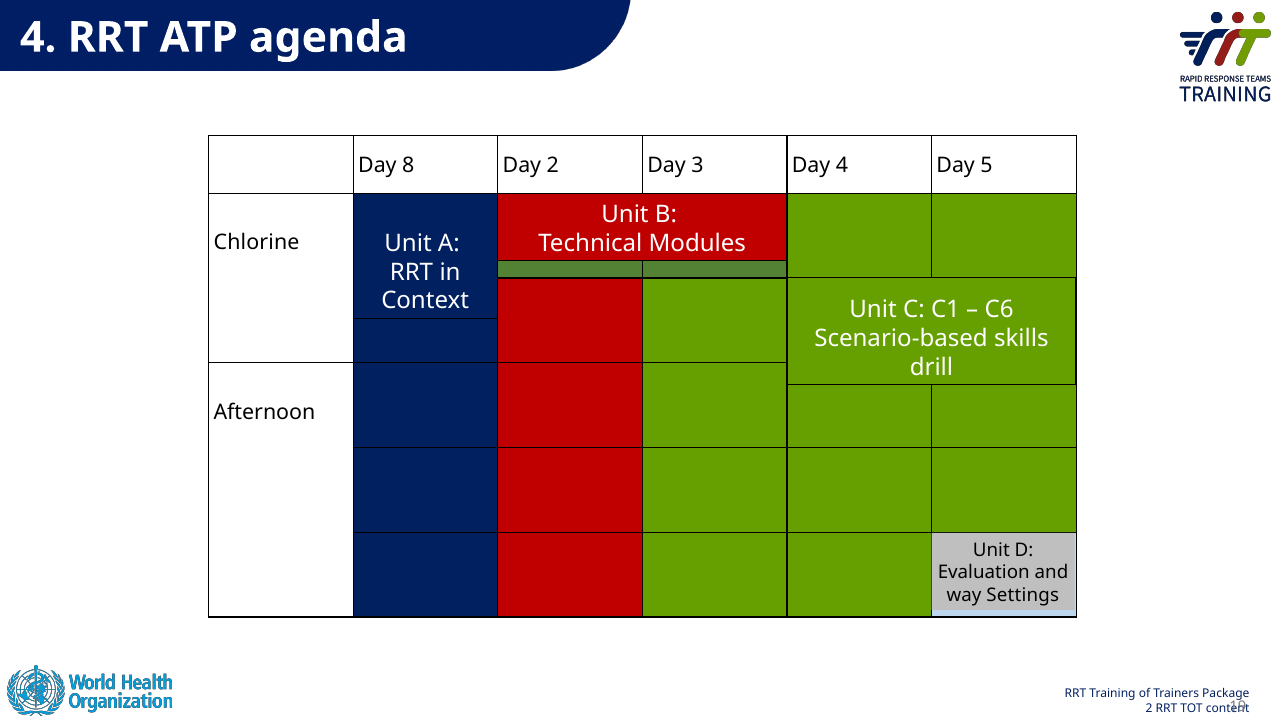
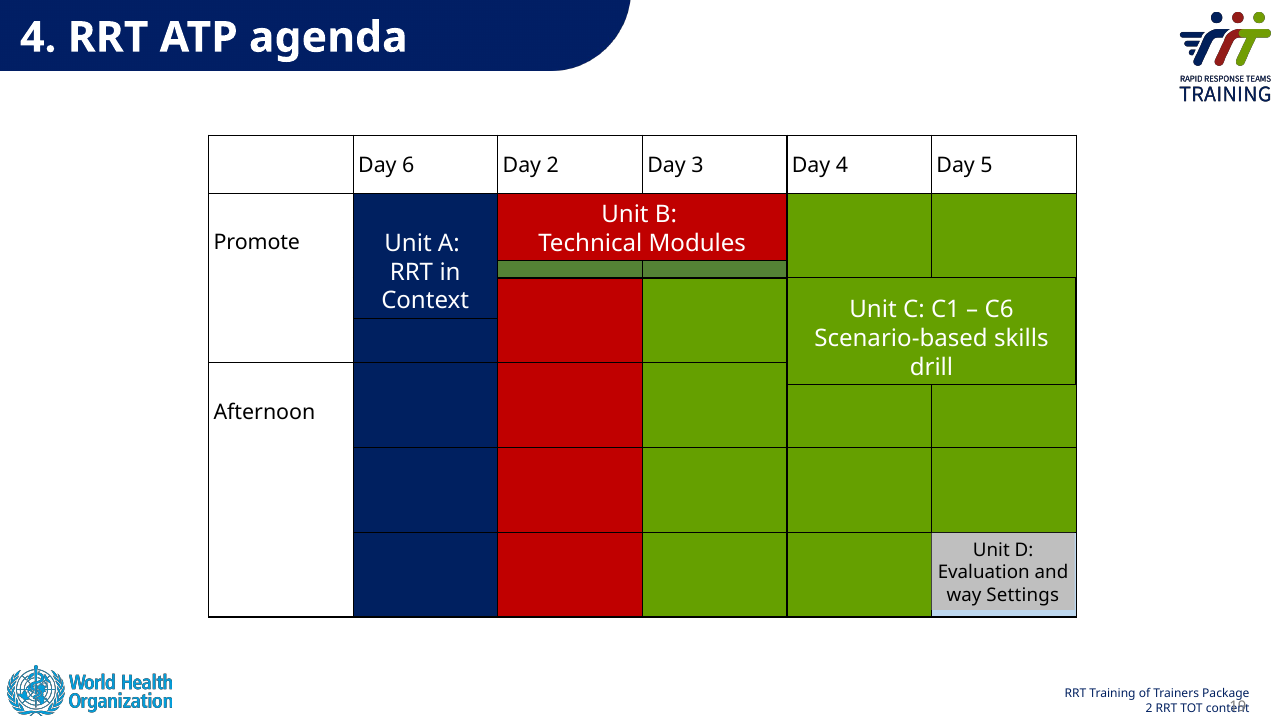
8: 8 -> 6 (408, 165)
Chlorine: Chlorine -> Promote (257, 243)
